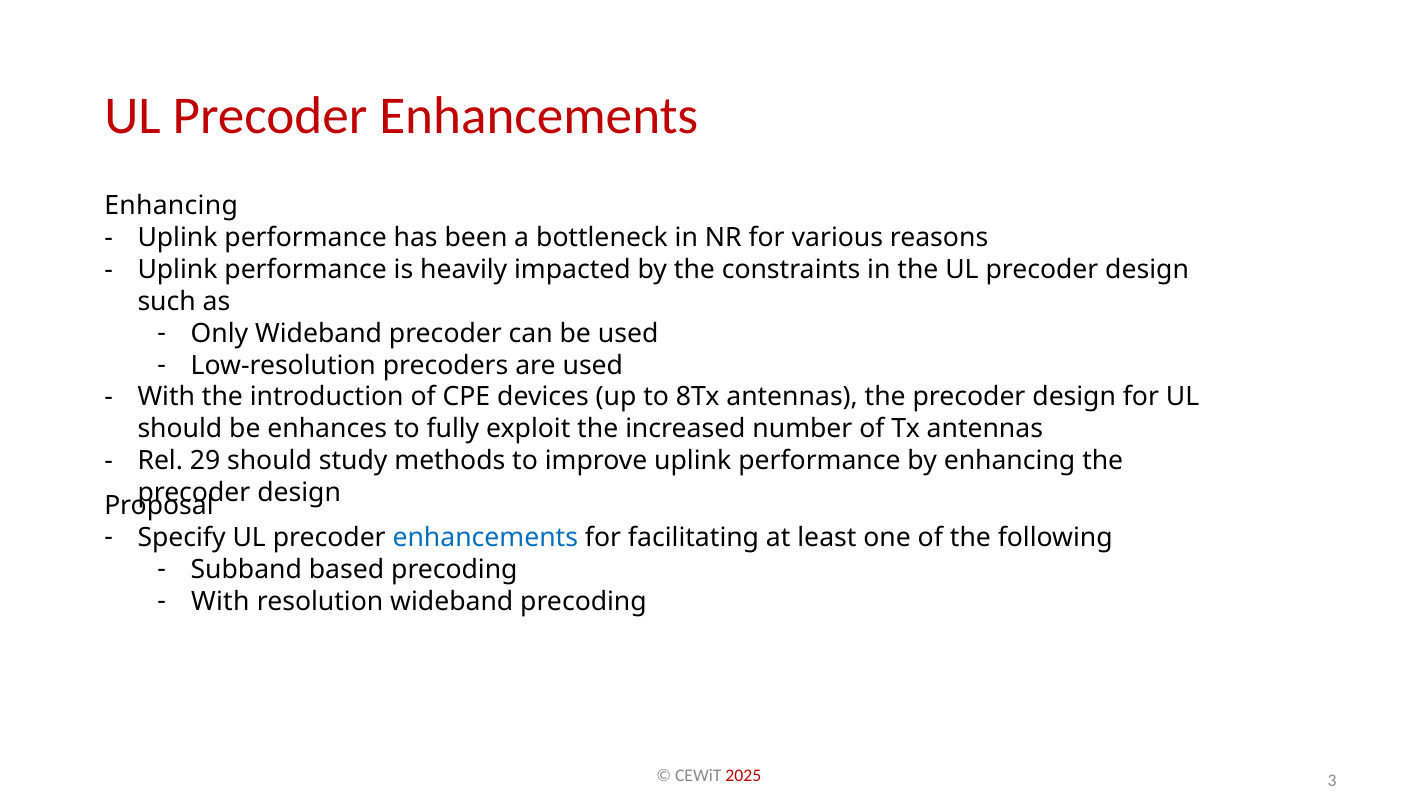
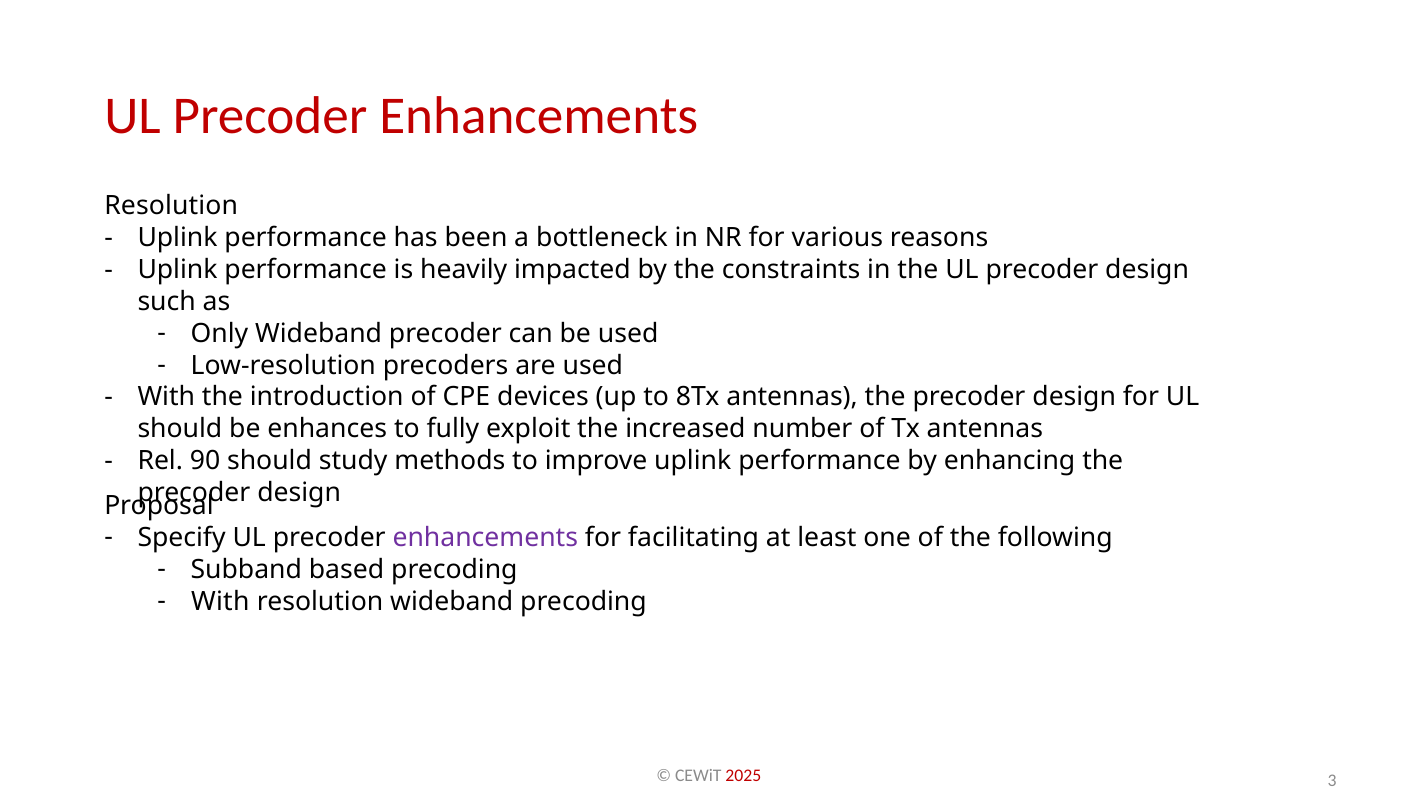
Enhancing: Enhancing -> Resolution (171, 206)
29: 29 -> 90 (205, 461)
enhancements colour: blue -> purple (485, 538)
